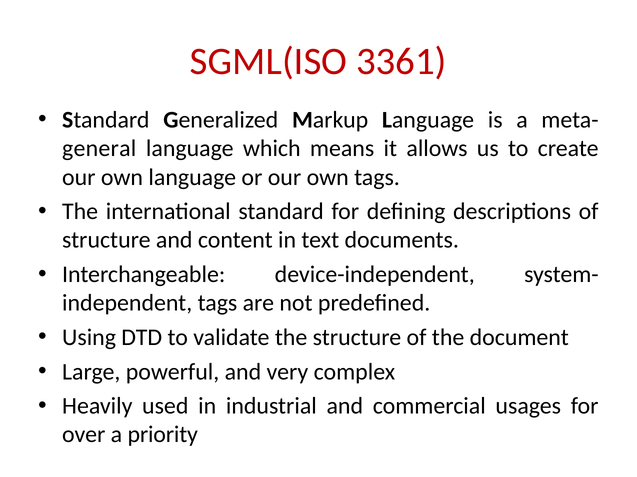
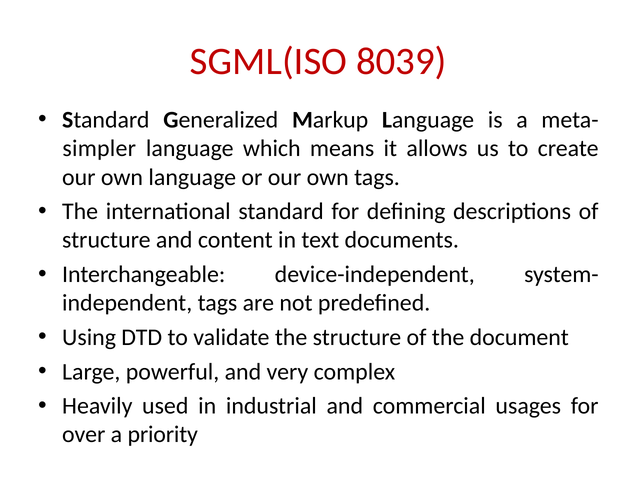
3361: 3361 -> 8039 (401, 62)
general: general -> simpler (99, 149)
